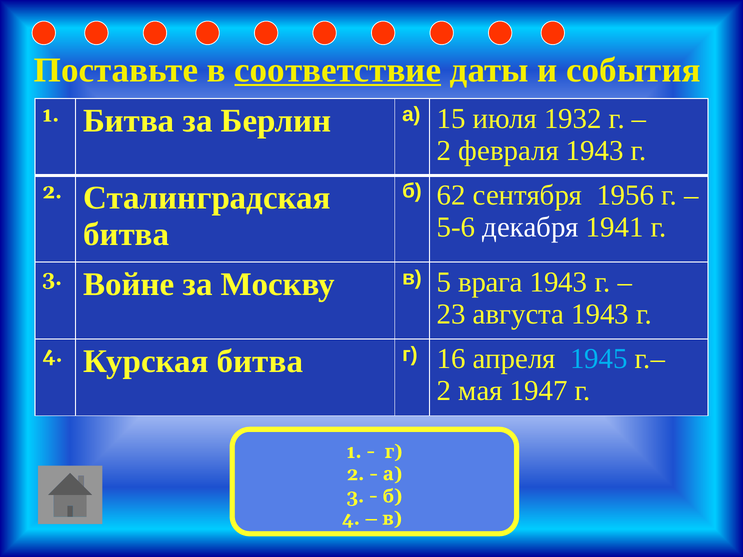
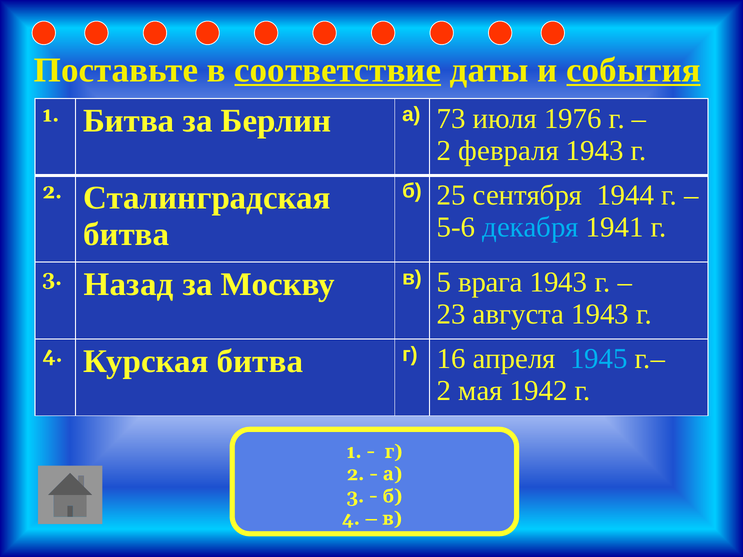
события underline: none -> present (634, 70)
15: 15 -> 73 (451, 119)
1932: 1932 -> 1976 (573, 119)
62: 62 -> 25 (451, 195)
1956: 1956 -> 1944 (625, 195)
декабря colour: white -> light blue (531, 227)
Войне: Войне -> Назад (129, 285)
1947: 1947 -> 1942 (539, 391)
